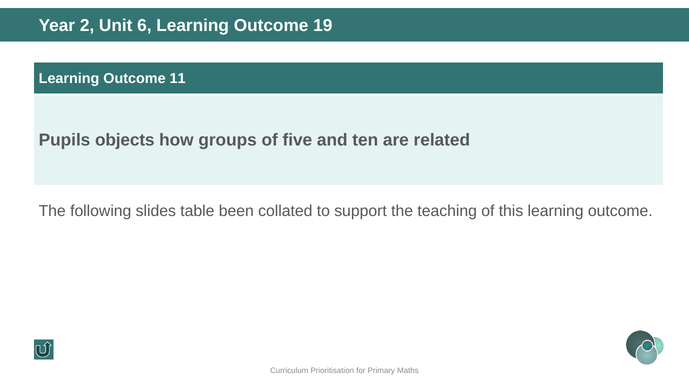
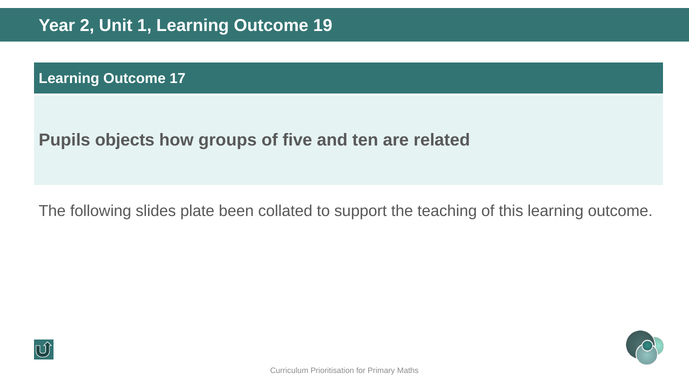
6: 6 -> 1 (144, 26)
11: 11 -> 17 (178, 78)
table: table -> plate (197, 211)
